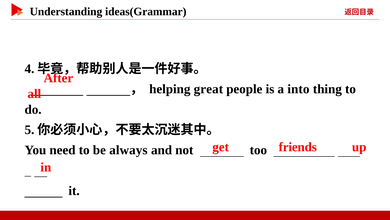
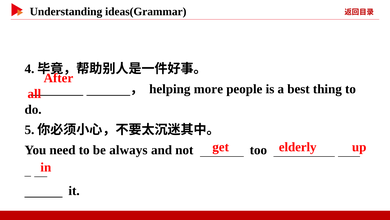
great: great -> more (208, 89)
into: into -> best (298, 89)
friends: friends -> elderly (298, 147)
